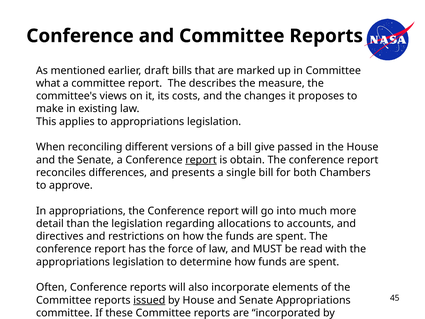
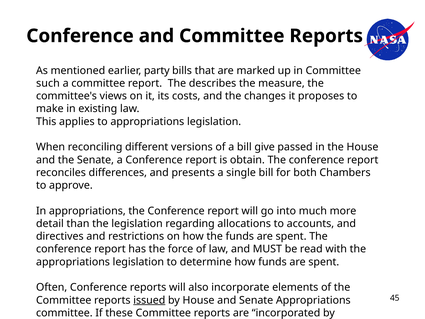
draft: draft -> party (157, 70)
what: what -> such (48, 83)
report underline: present -> none (201, 160)
